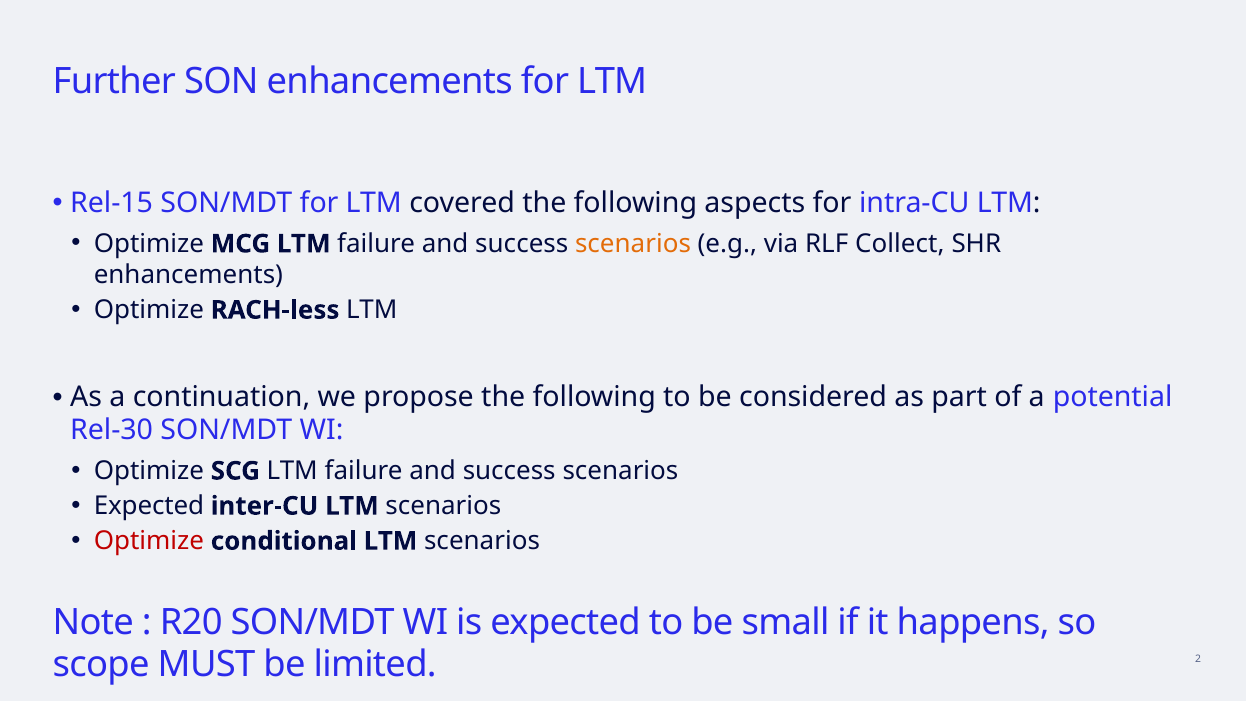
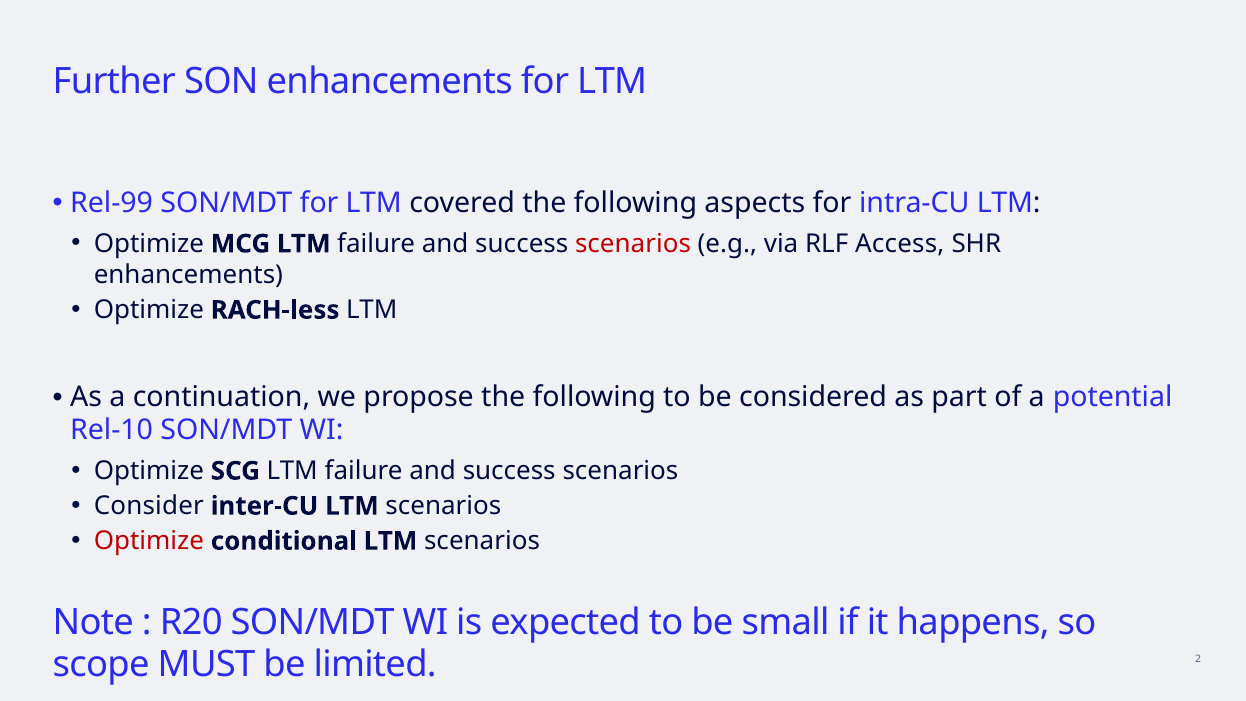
Rel-15: Rel-15 -> Rel-99 (112, 203)
scenarios colour: orange -> red (633, 244)
Collect: Collect -> Access (900, 244)
Rel-30: Rel-30 -> Rel-10 (112, 430)
Expected: Expected -> Consider (149, 506)
